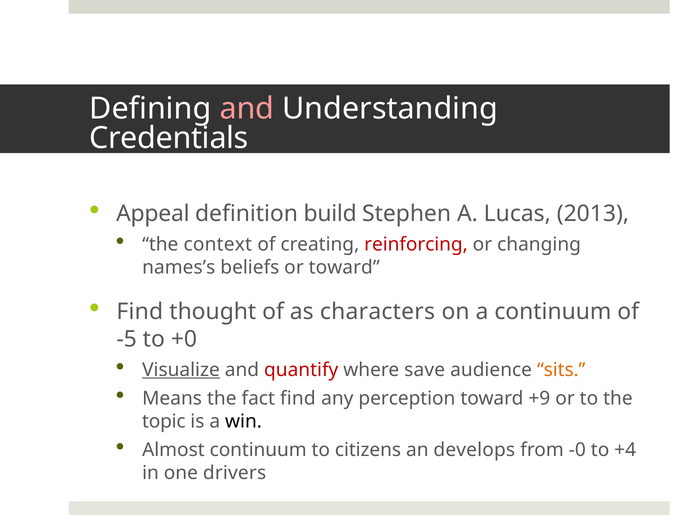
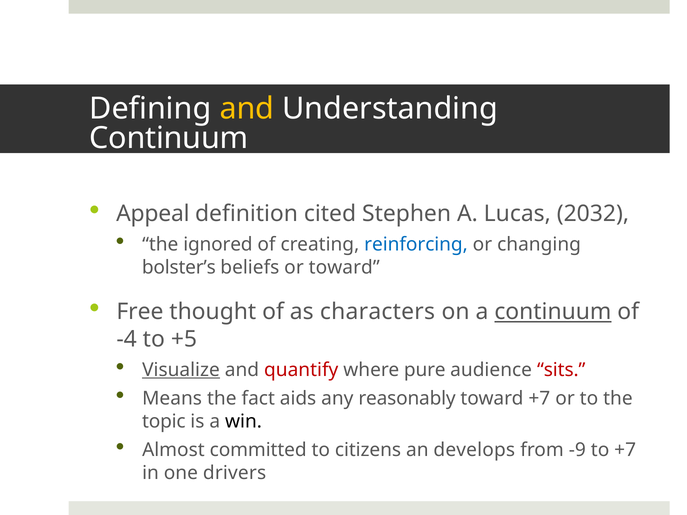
and colour: pink -> yellow (247, 109)
Credentials: Credentials -> Continuum (169, 138)
build: build -> cited (330, 214)
2013: 2013 -> 2032 (593, 214)
context: context -> ignored (218, 244)
reinforcing colour: red -> blue (416, 244)
names’s: names’s -> bolster’s (179, 267)
Find: Find -> Free (140, 312)
continuum underline: none -> present (553, 312)
-5: -5 -> -4 (127, 339)
+0: +0 -> +5 (184, 339)
save: save -> pure (425, 370)
sits colour: orange -> red (561, 370)
fact find: find -> aids (298, 399)
perception: perception -> reasonably (407, 399)
toward +9: +9 -> +7 (539, 399)
Almost continuum: continuum -> committed (258, 450)
-0: -0 -> -9 (577, 450)
to +4: +4 -> +7 (625, 450)
